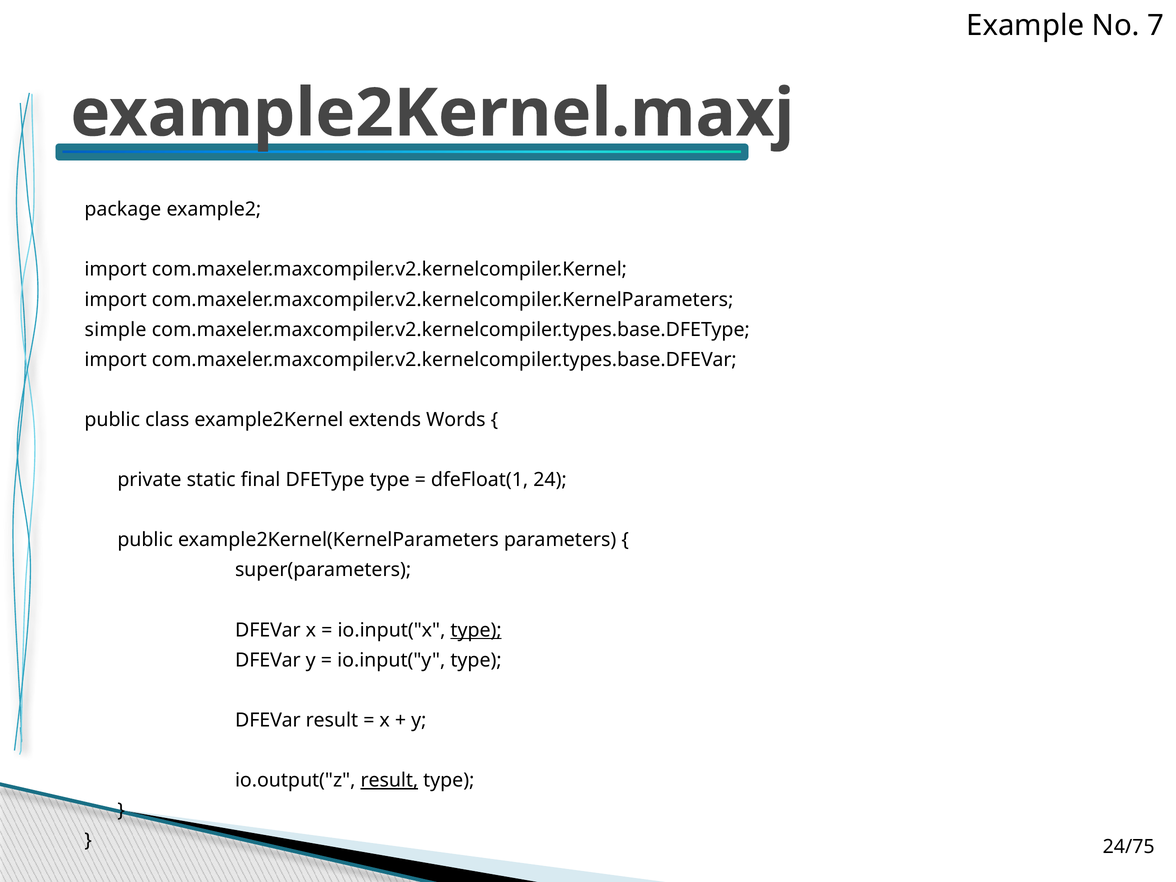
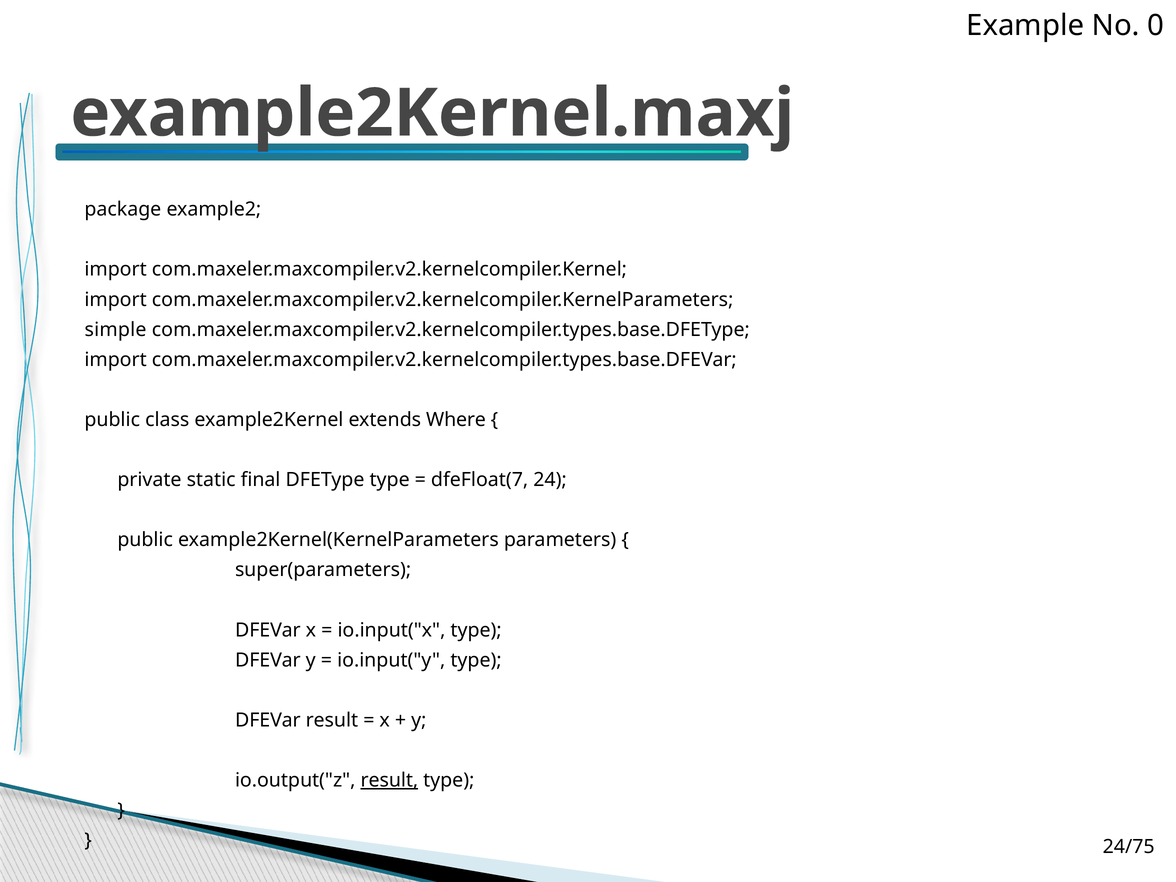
7: 7 -> 0 (1156, 25)
Words: Words -> Where (456, 420)
dfeFloat(1: dfeFloat(1 -> dfeFloat(7 (480, 480)
type underline: present -> none (476, 630)
